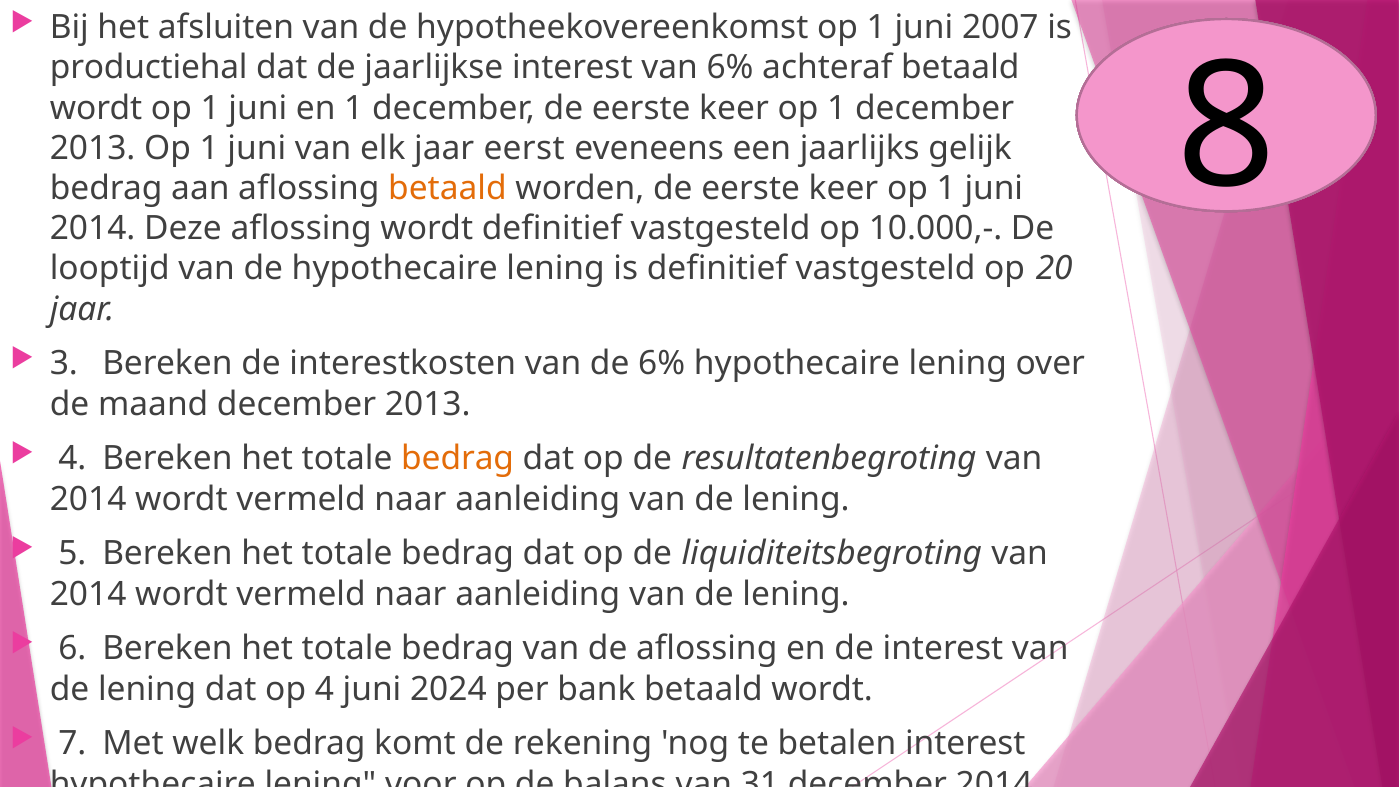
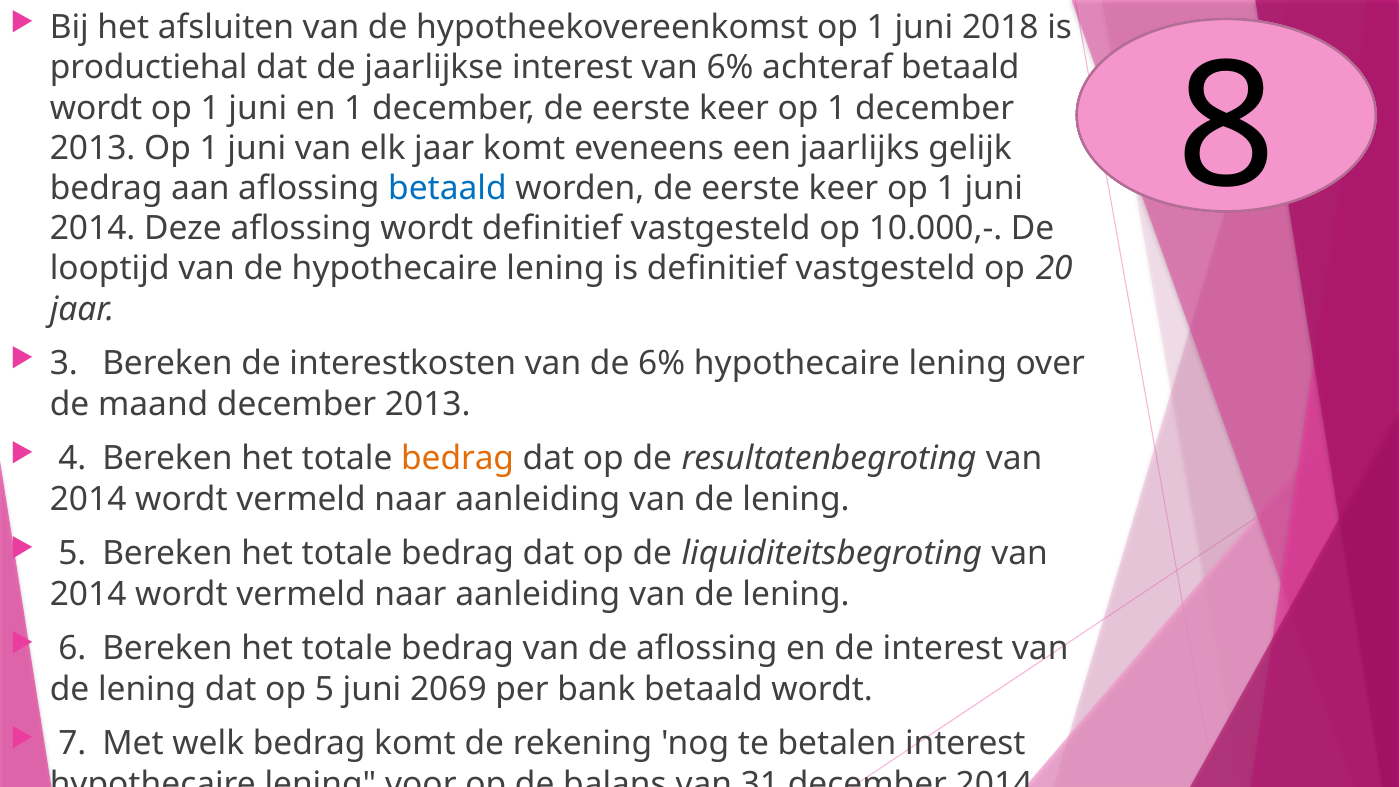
2007: 2007 -> 2018 (1000, 28)
jaar eerst: eerst -> komt (524, 148)
betaald colour: orange -> blue (447, 188)
op 4: 4 -> 5 (324, 689)
2024: 2024 -> 2069 (448, 689)
